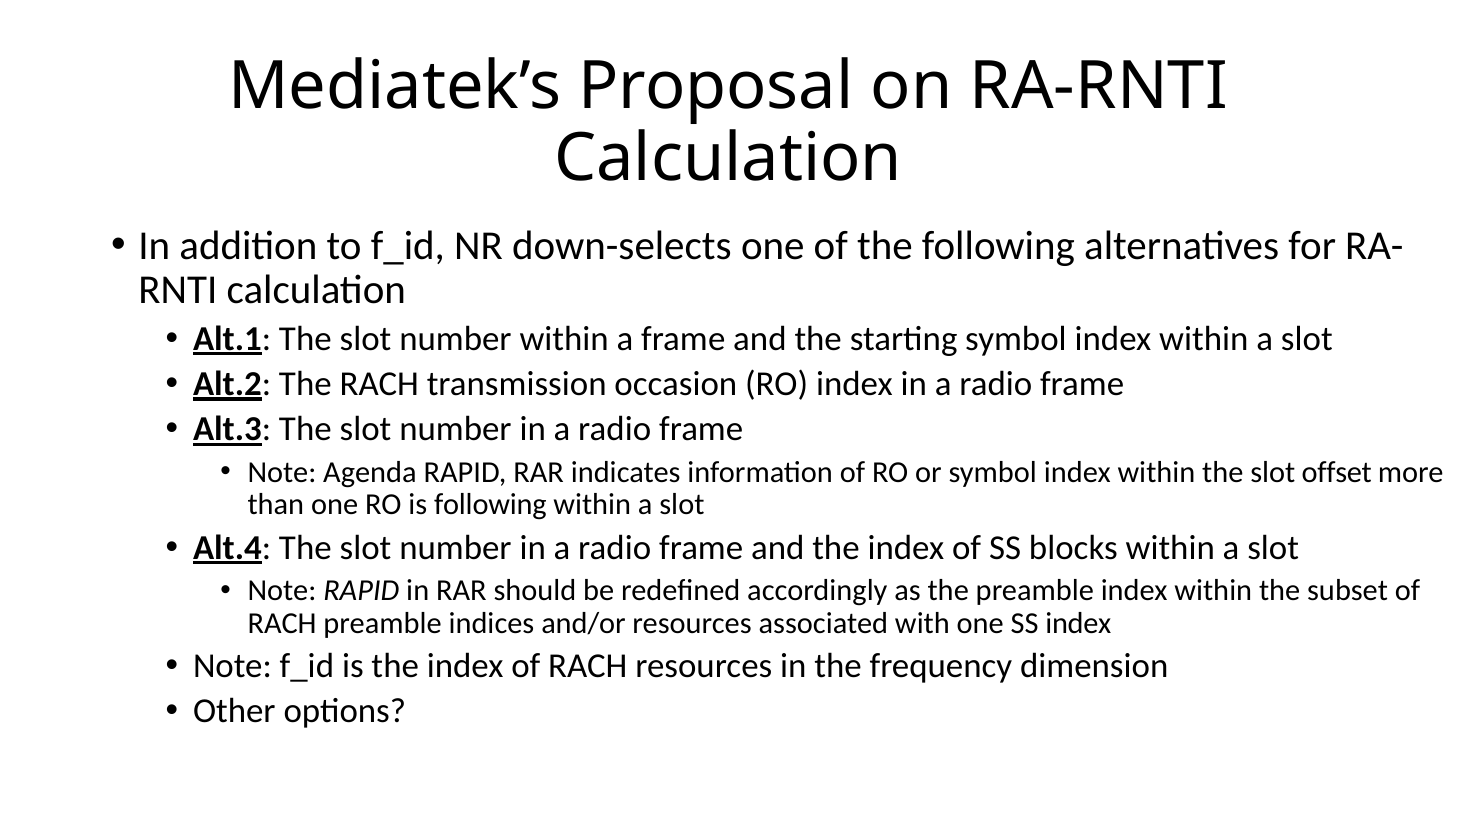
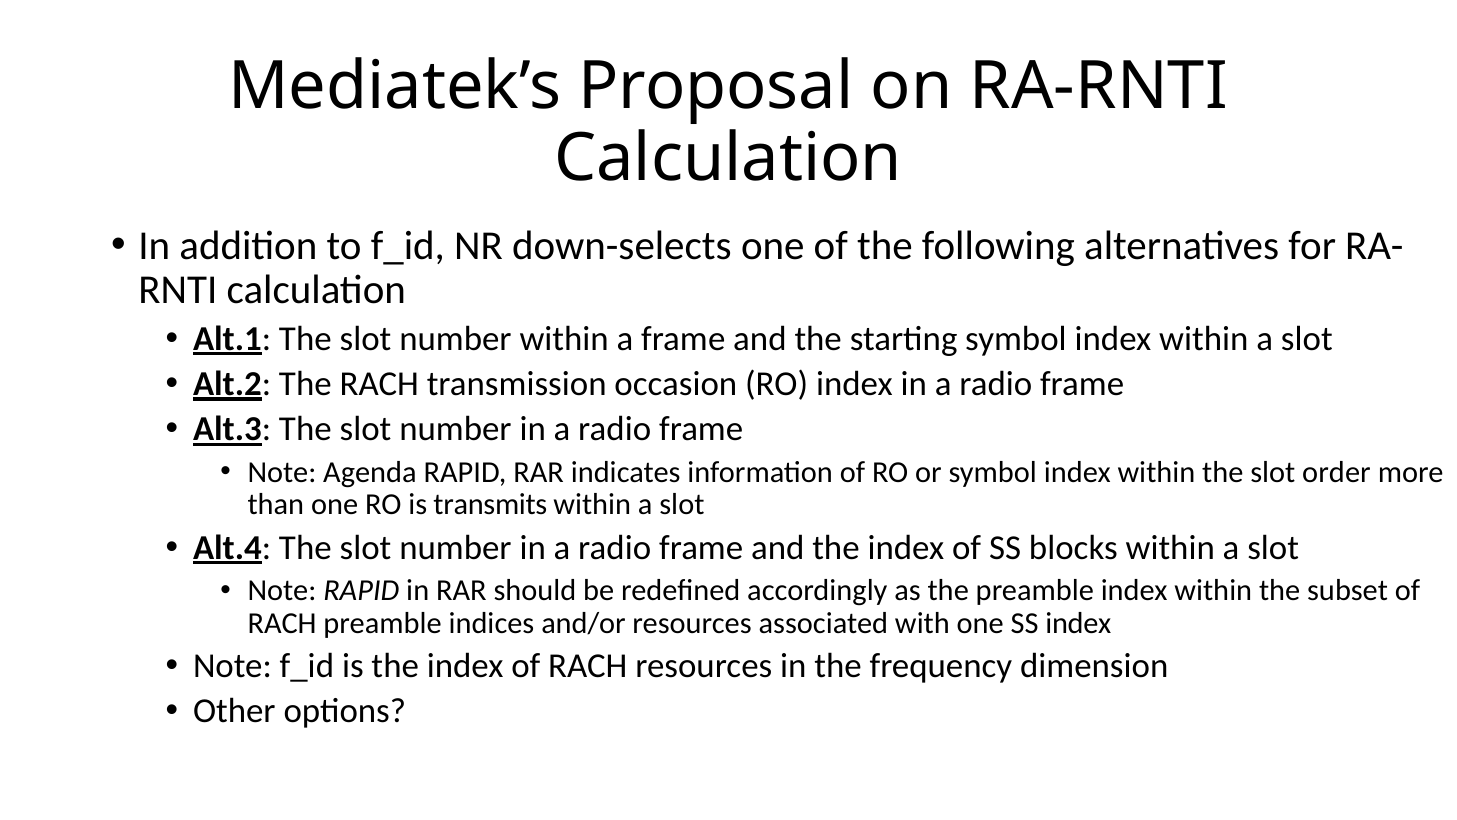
offset: offset -> order (1336, 472)
is following: following -> transmits (490, 505)
